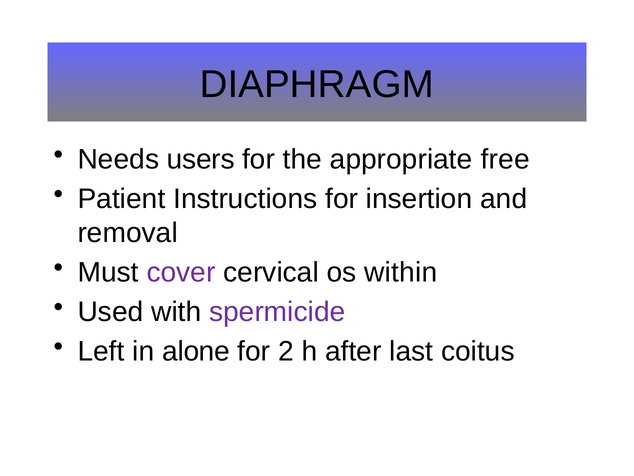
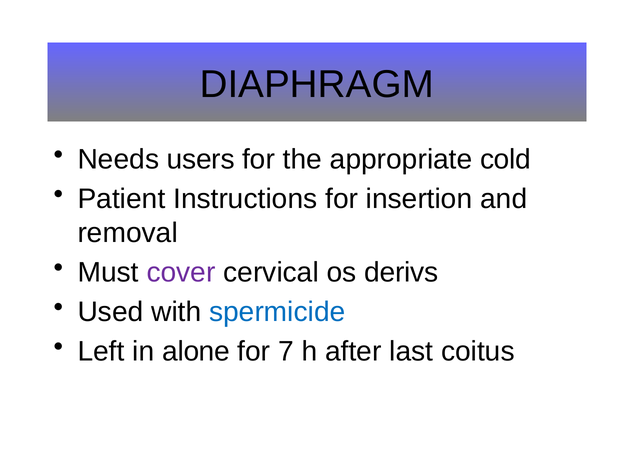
free: free -> cold (505, 159)
within: within -> derivs (401, 272)
spermicide colour: purple -> blue (277, 312)
2: 2 -> 7 (286, 351)
